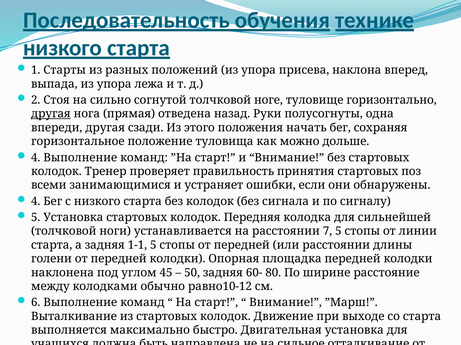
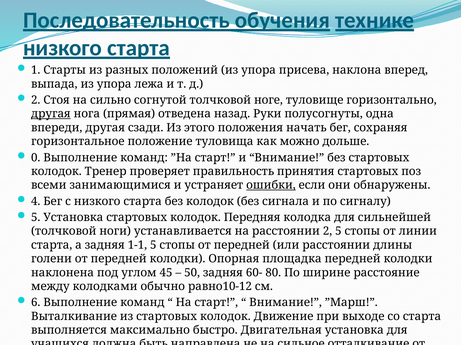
4: 4 -> 0 (36, 158)
ошибки underline: none -> present (271, 186)
расстоянии 7: 7 -> 2 (327, 232)
